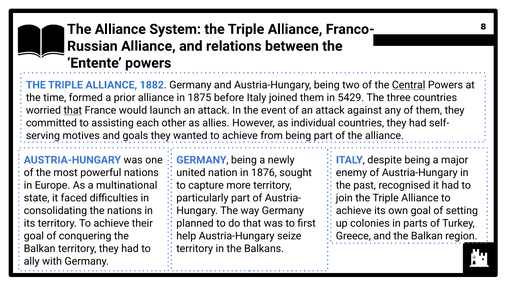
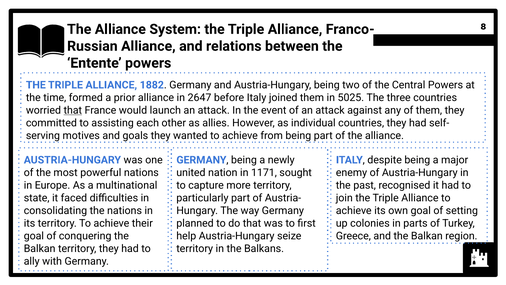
Central underline: present -> none (409, 85)
1875: 1875 -> 2647 (200, 98)
5429: 5429 -> 5025 (351, 98)
1876: 1876 -> 1171 (264, 172)
